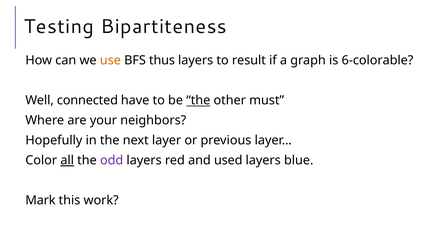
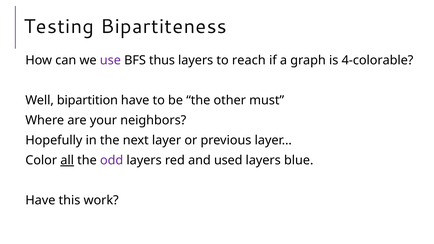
use colour: orange -> purple (110, 60)
result: result -> reach (249, 60)
6-colorable: 6-colorable -> 4-colorable (377, 60)
connected: connected -> bipartition (87, 101)
the underline: present -> none (198, 101)
Mark: Mark -> Have (40, 201)
